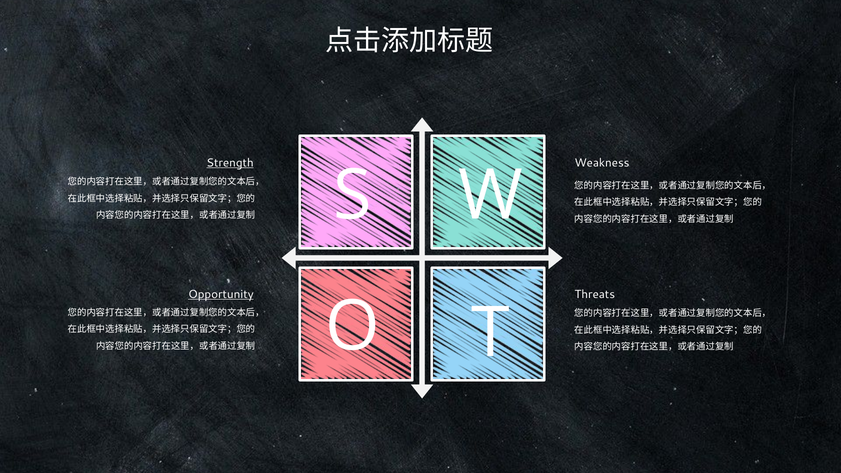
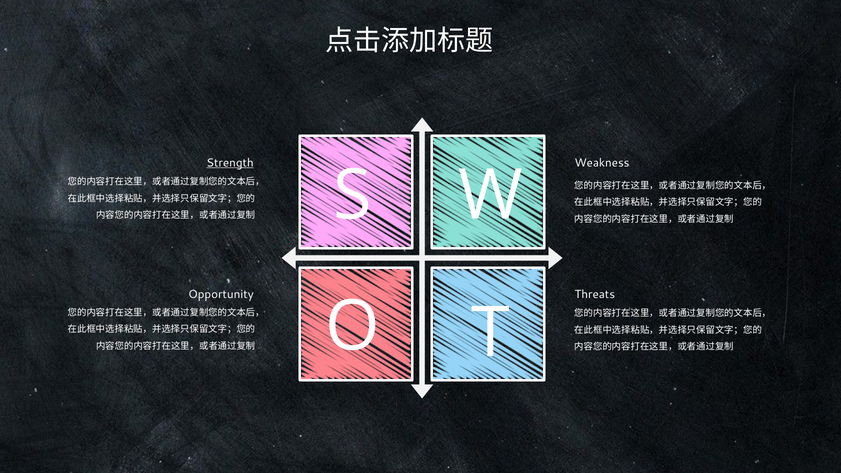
Opportunity underline: present -> none (221, 294)
